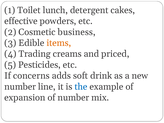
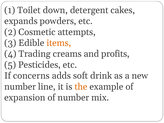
lunch: lunch -> down (55, 10)
effective: effective -> expands (21, 21)
business: business -> attempts (77, 32)
priced: priced -> profits (115, 54)
the colour: blue -> orange (81, 87)
